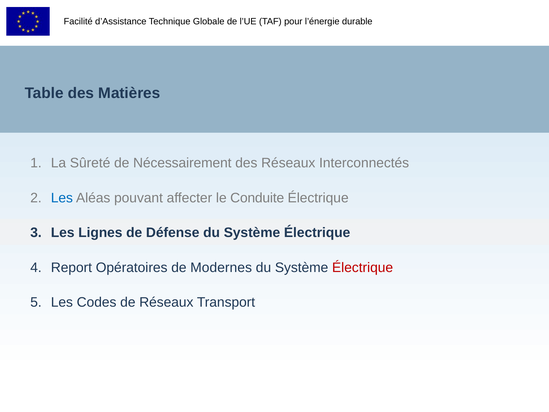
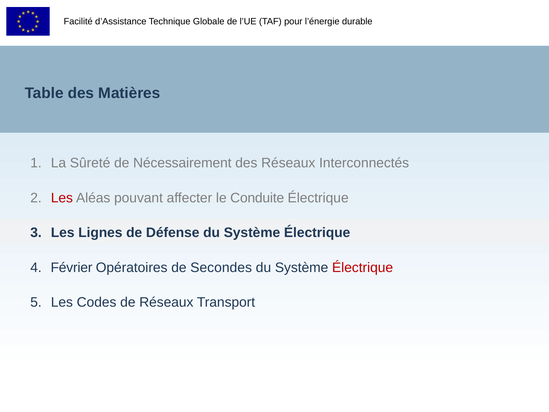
Les colour: blue -> red (62, 198)
Report: Report -> Février (72, 267)
Modernes: Modernes -> Secondes (221, 267)
